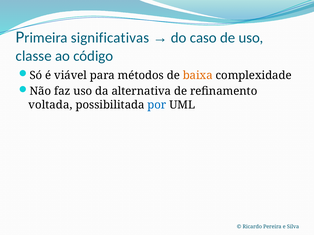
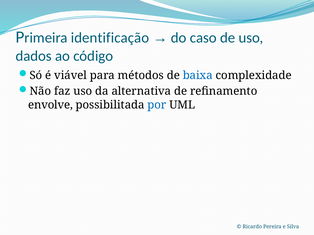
significativas: significativas -> identificação (110, 38)
classe: classe -> dados (34, 56)
baixa colour: orange -> blue (198, 76)
voltada: voltada -> envolve (51, 105)
